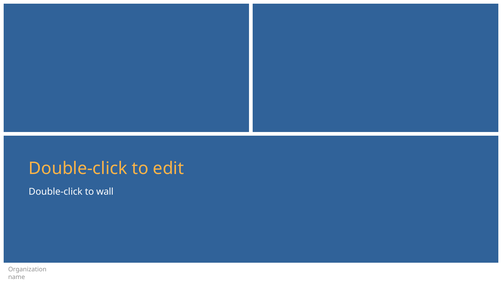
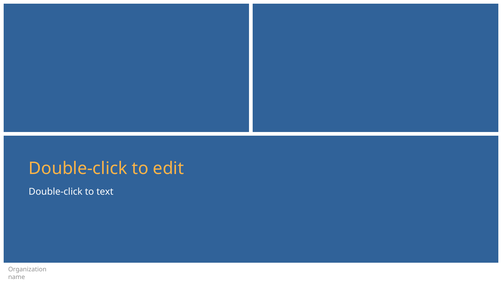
wall: wall -> text (105, 191)
